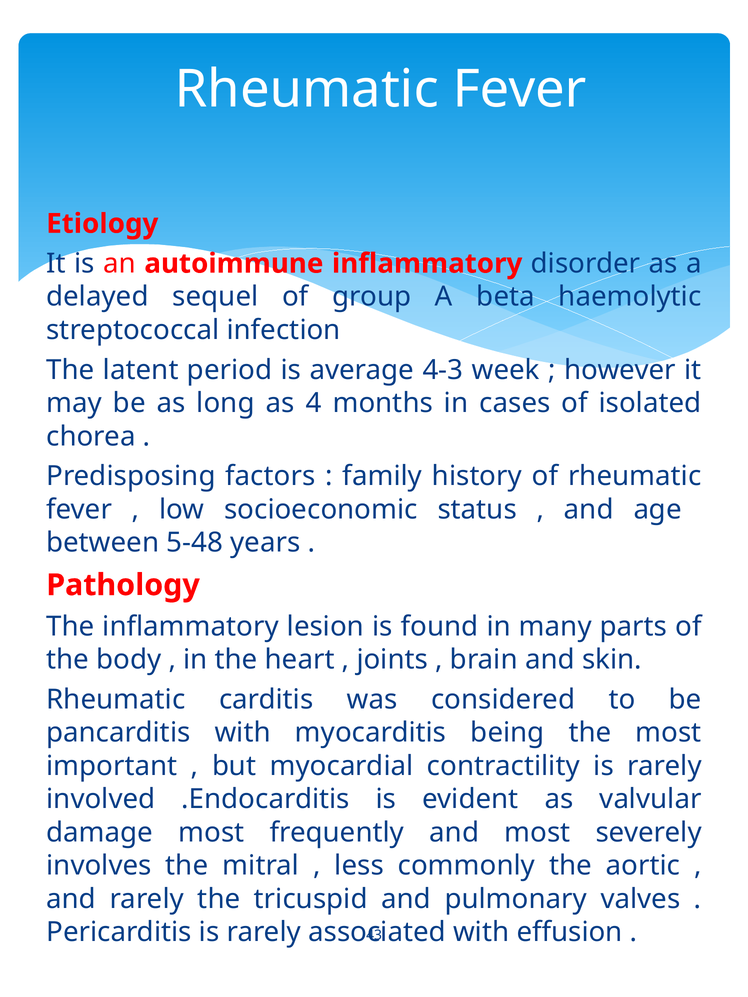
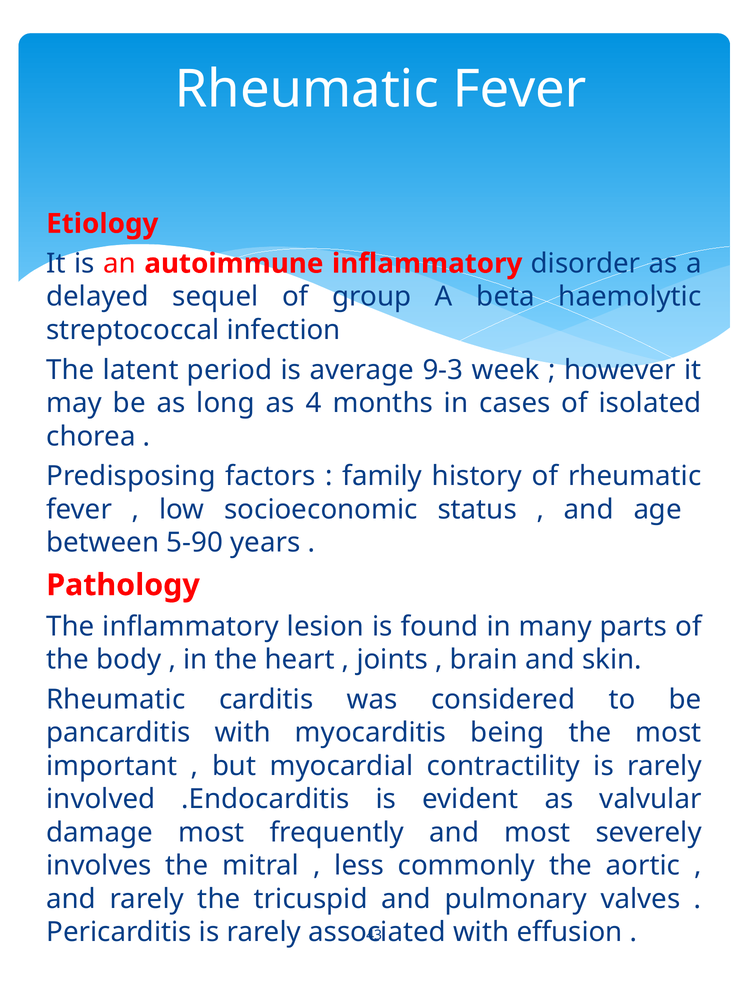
4-3: 4-3 -> 9-3 (443, 370)
5-48: 5-48 -> 5-90 (195, 543)
